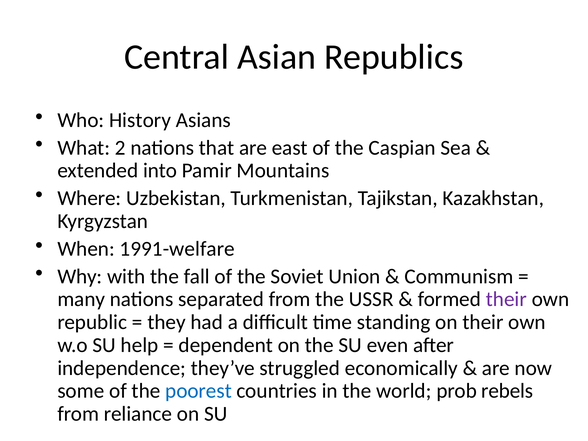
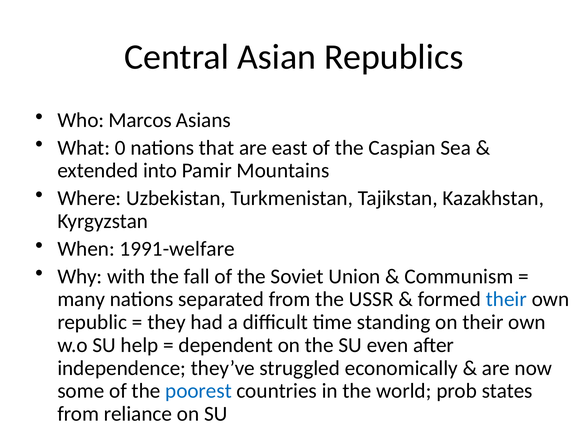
History: History -> Marcos (140, 120)
2: 2 -> 0 (120, 148)
their colour: purple -> blue (506, 299)
rebels: rebels -> states (507, 391)
